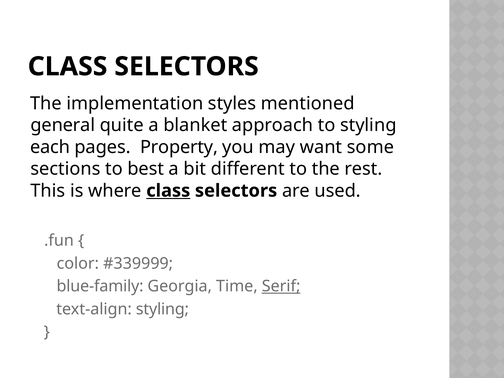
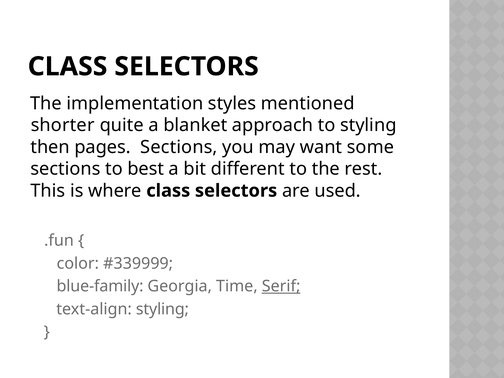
general: general -> shorter (63, 125)
each: each -> then (50, 147)
pages Property: Property -> Sections (179, 147)
class underline: present -> none (168, 191)
